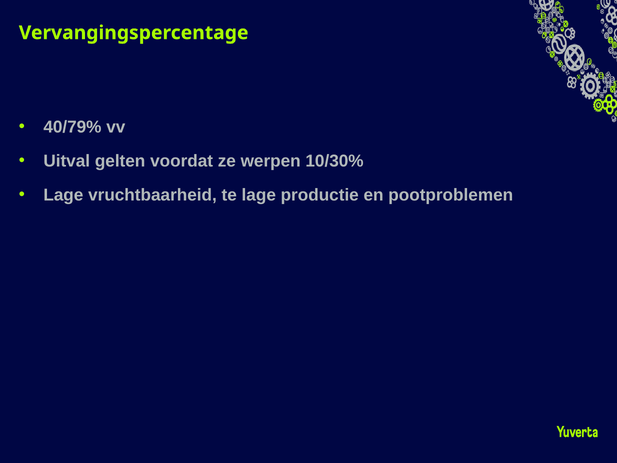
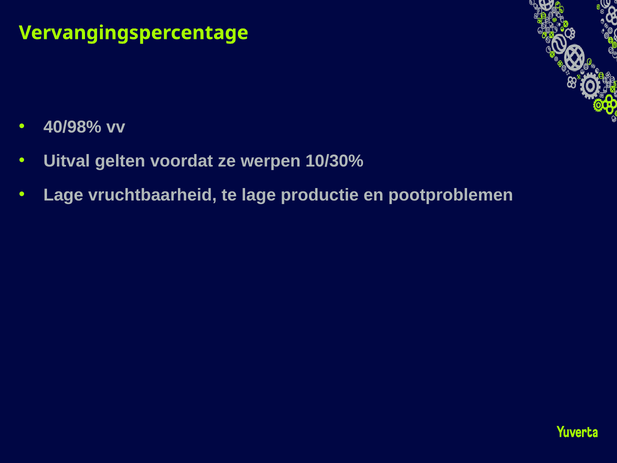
40/79%: 40/79% -> 40/98% (72, 127)
